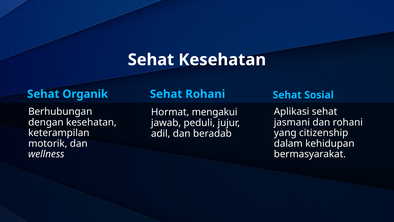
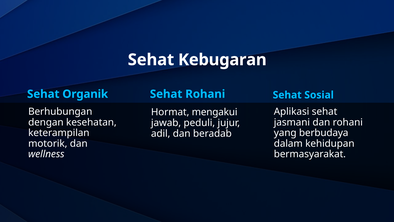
Sehat Kesehatan: Kesehatan -> Kebugaran (222, 60)
citizenship: citizenship -> berbudaya (324, 133)
